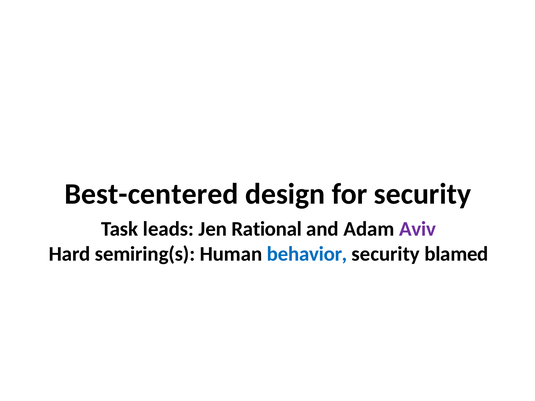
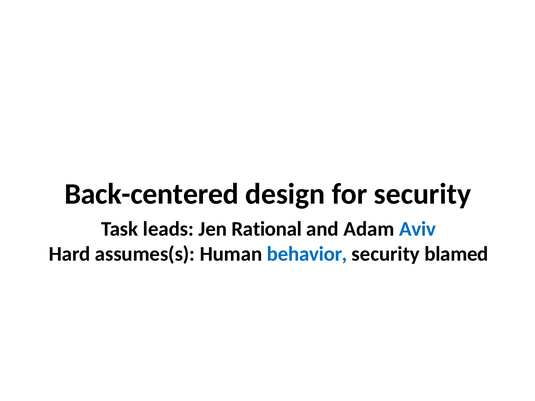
Best-centered: Best-centered -> Back-centered (152, 194)
Aviv colour: purple -> blue (418, 229)
semiring(s: semiring(s -> assumes(s (145, 254)
